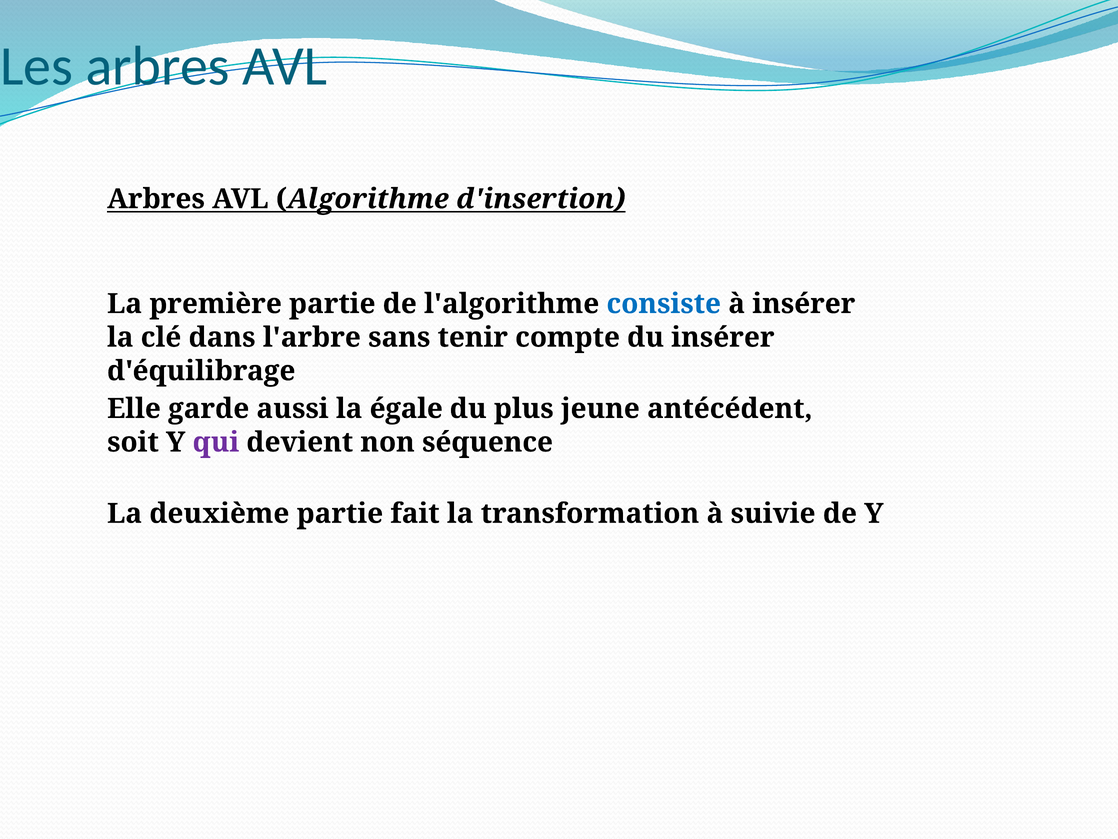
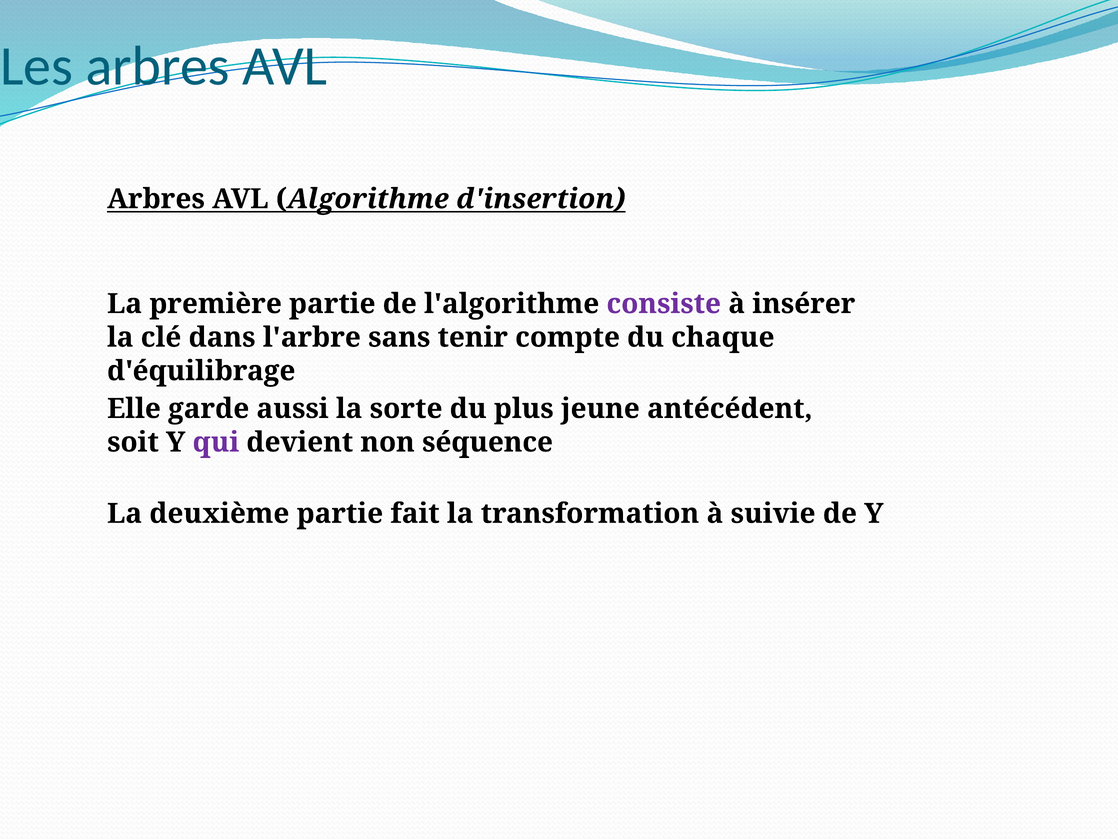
consiste colour: blue -> purple (664, 304)
du insérer: insérer -> chaque (723, 337)
égale: égale -> sorte (406, 408)
